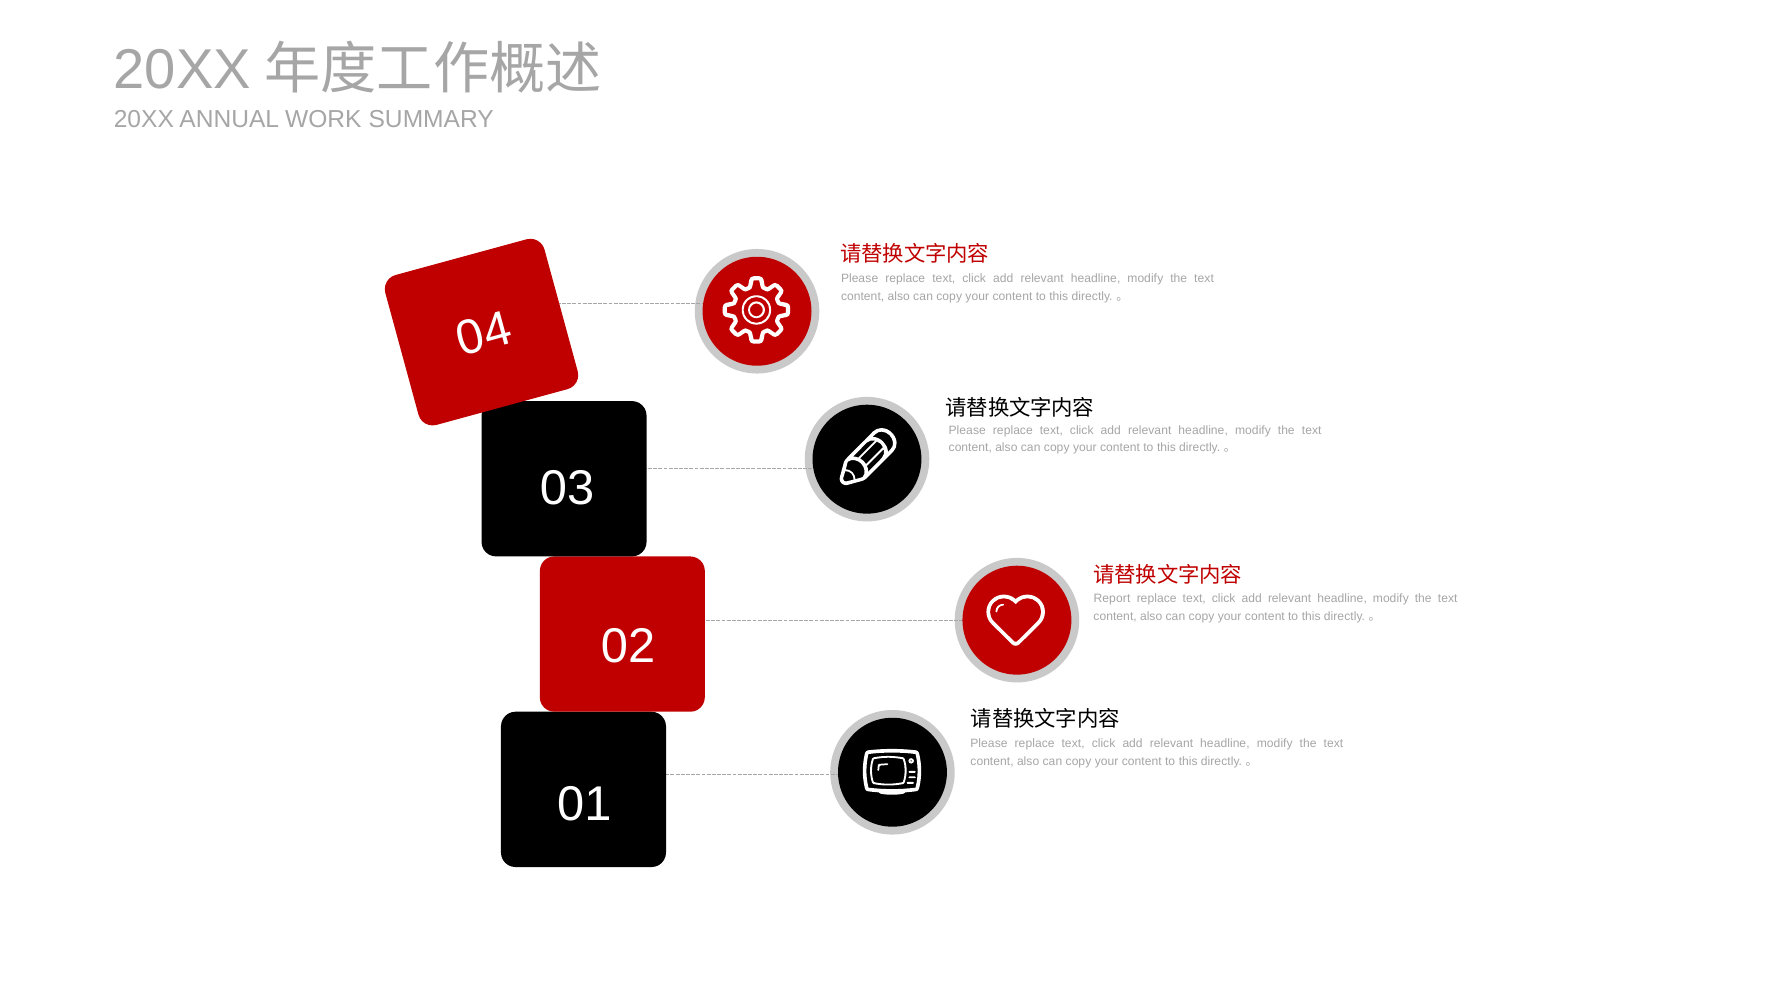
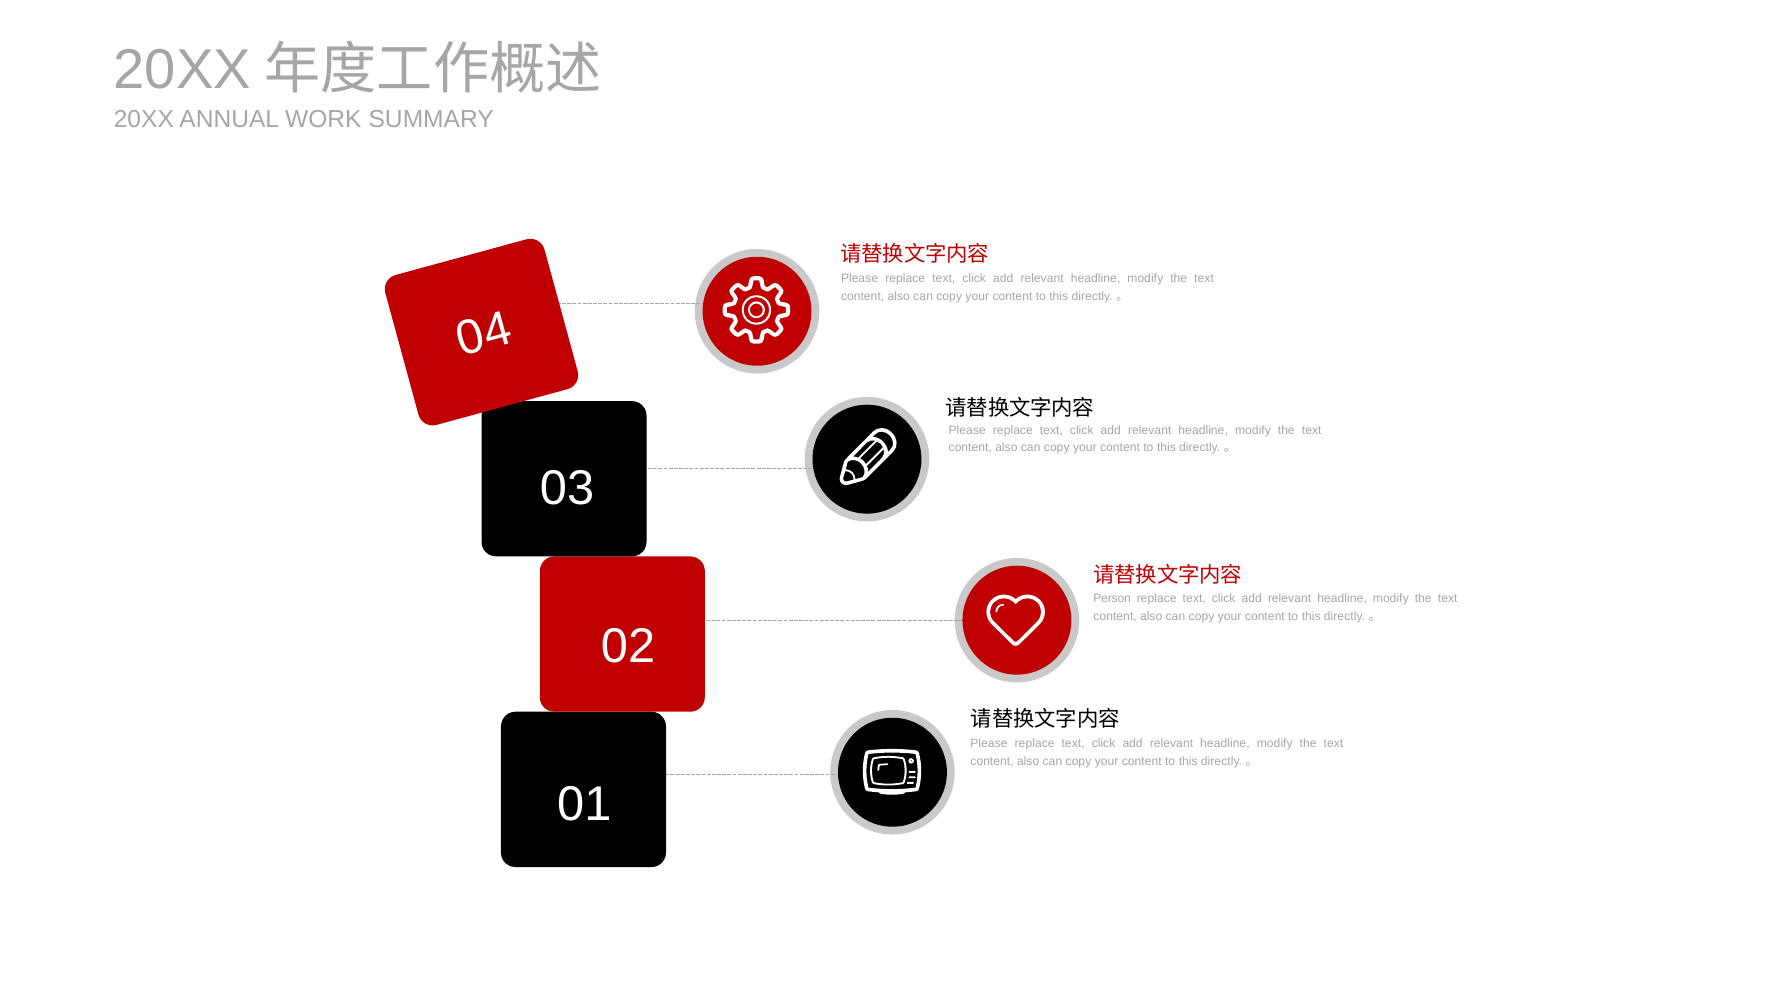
Report: Report -> Person (1112, 599)
